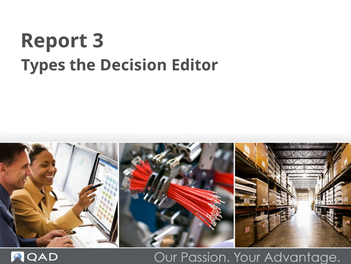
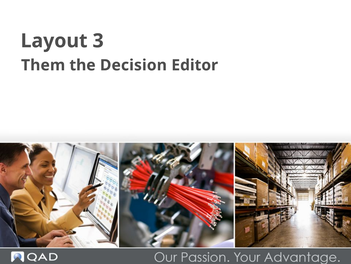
Report: Report -> Layout (54, 41)
Types: Types -> Them (43, 65)
